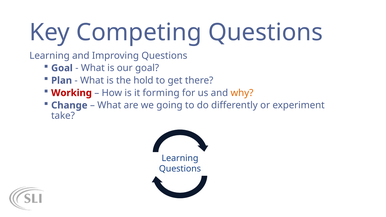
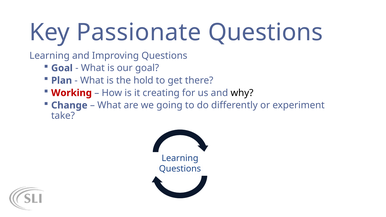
Competing: Competing -> Passionate (139, 32)
forming: forming -> creating (161, 93)
why colour: orange -> black (242, 93)
